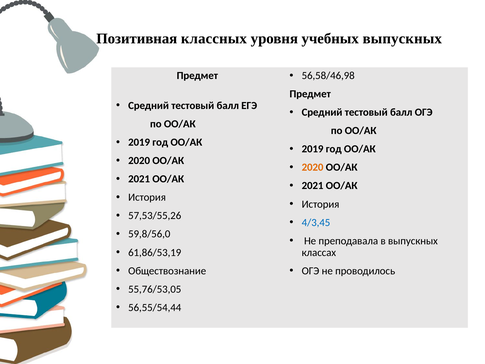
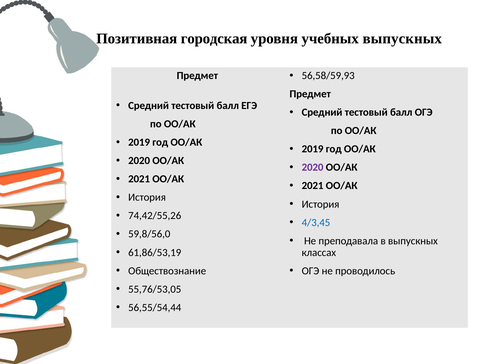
классных: классных -> городская (214, 39)
56,58/46,98: 56,58/46,98 -> 56,58/59,93 (328, 76)
2020 colour: orange -> purple (313, 167)
57,53/55,26: 57,53/55,26 -> 74,42/55,26 (155, 216)
